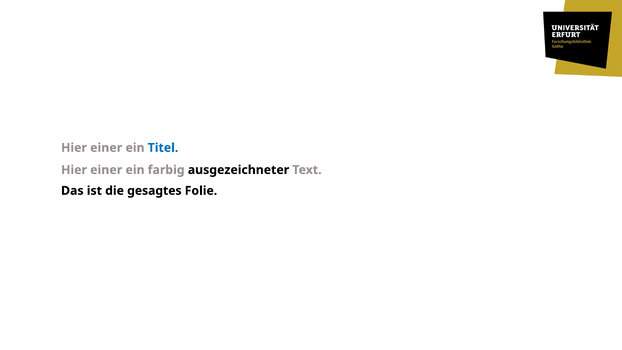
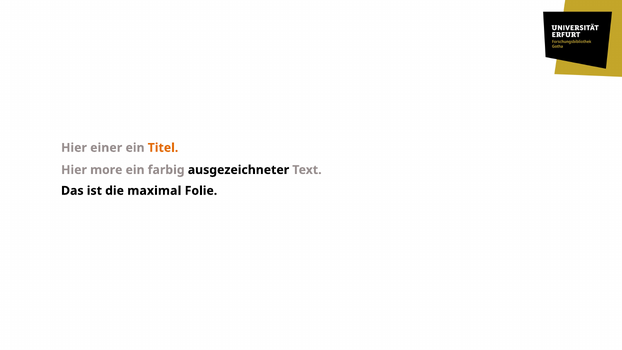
Titel colour: blue -> orange (163, 148)
einer: einer -> more (106, 170)
gesagtes: gesagtes -> maximal (154, 191)
